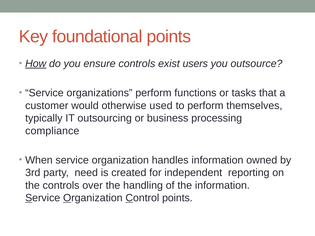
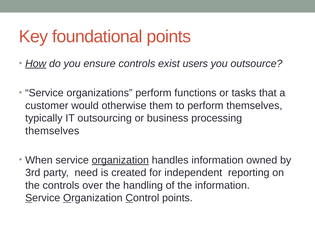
used: used -> them (161, 106)
compliance: compliance -> themselves (52, 131)
organization underline: none -> present (120, 160)
